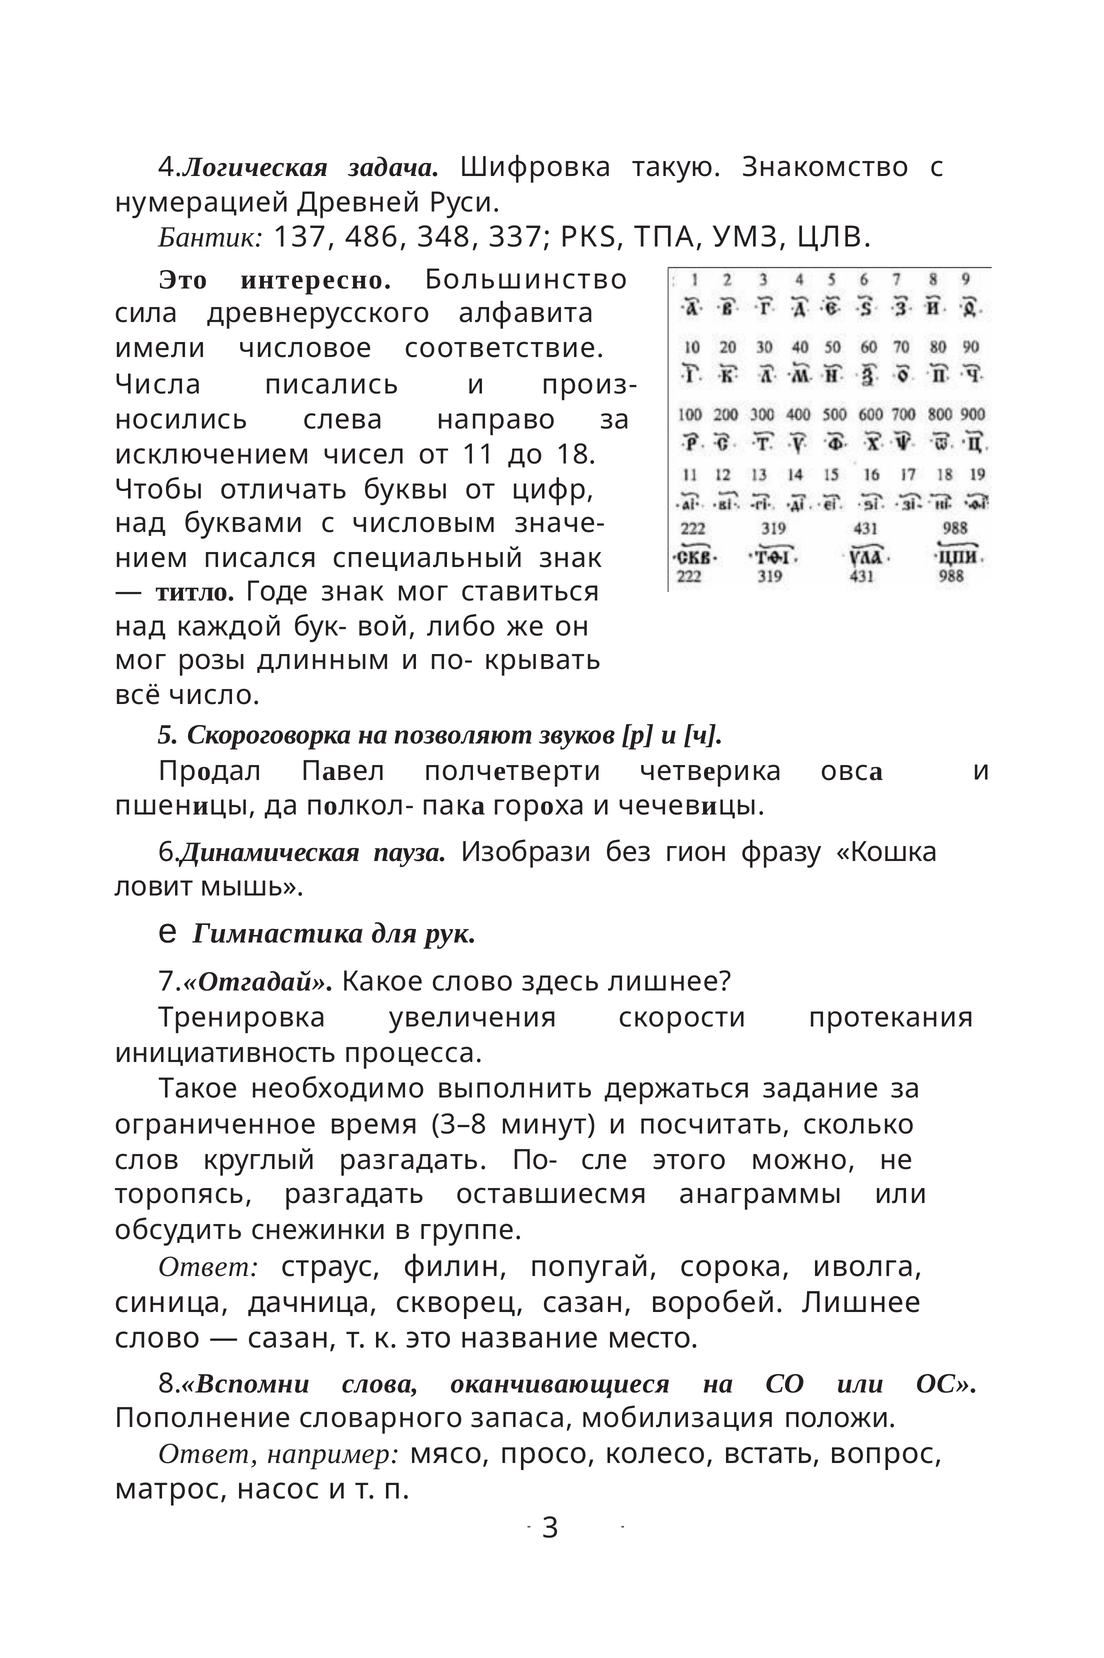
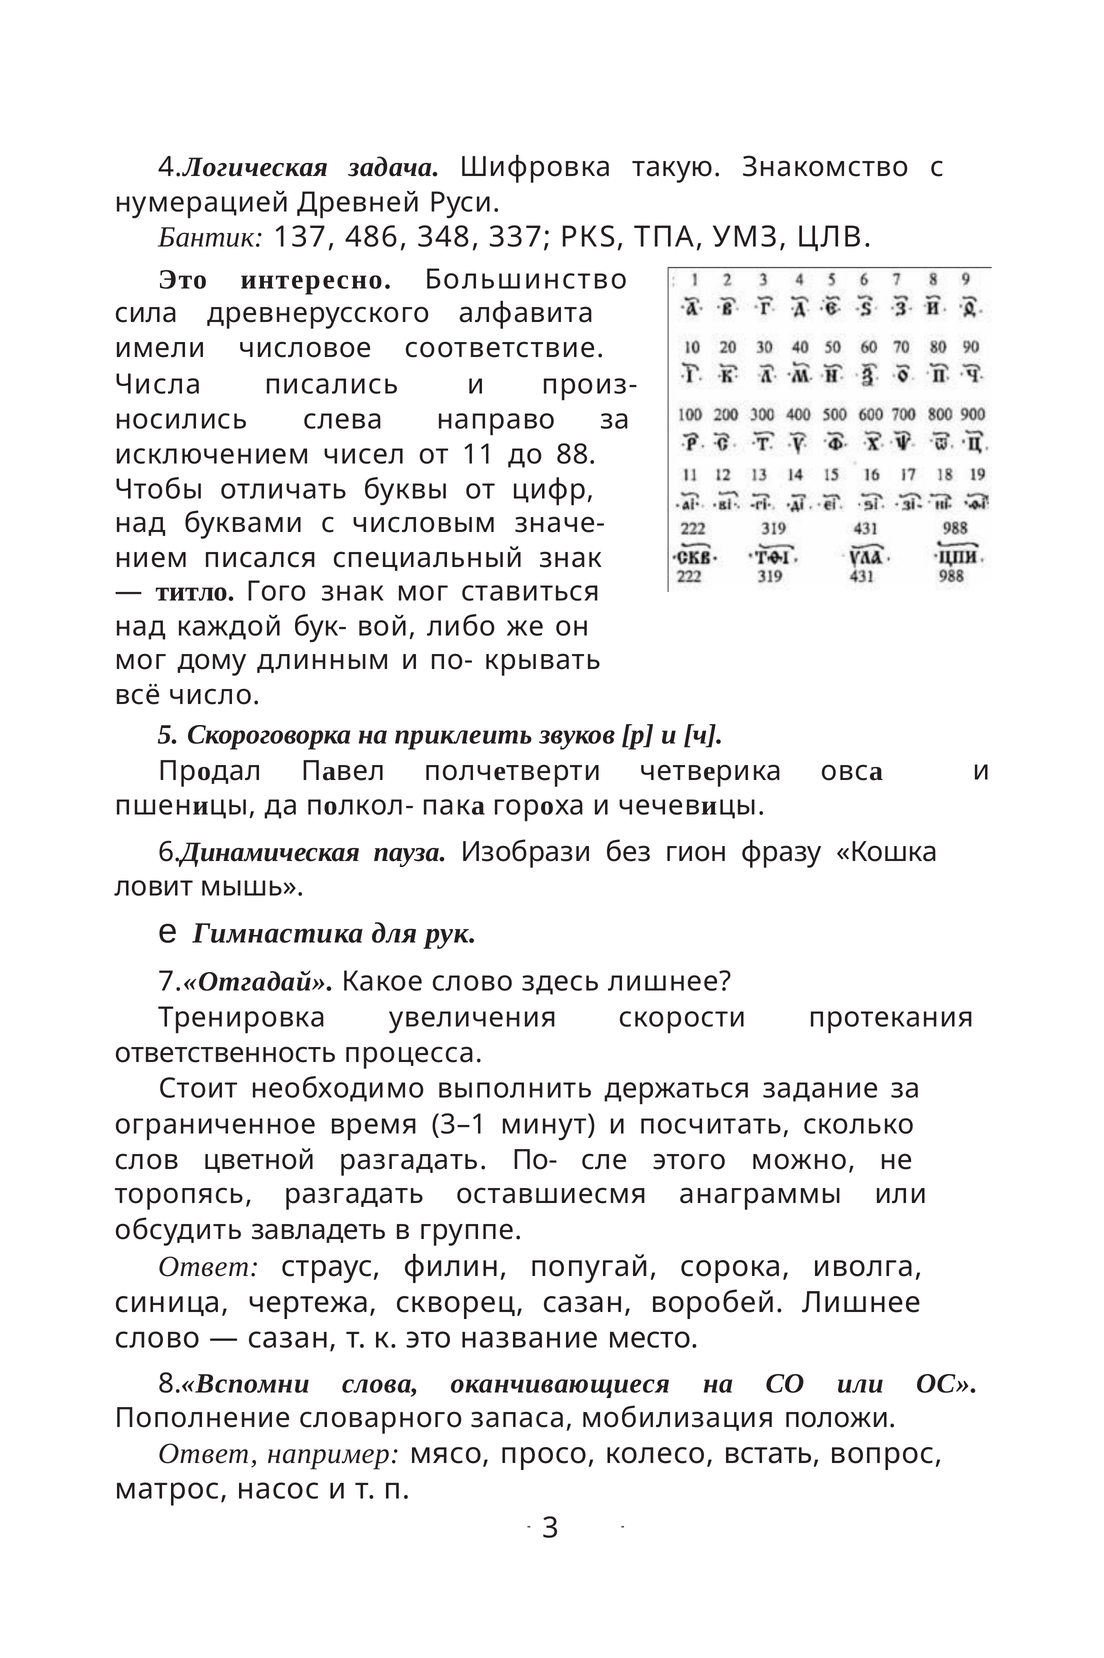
18: 18 -> 88 (576, 455)
Годе: Годе -> Гого (277, 592)
розы: розы -> дому (212, 661)
позволяют: позволяют -> приклеить (464, 735)
инициативность: инициативность -> ответственность (226, 1054)
Такое: Такое -> Стоит (198, 1089)
3–8: 3–8 -> 3–1 (459, 1125)
круглый: круглый -> цветной (259, 1160)
снежинки: снежинки -> завладеть (319, 1230)
дачница: дачница -> чертежа (313, 1303)
